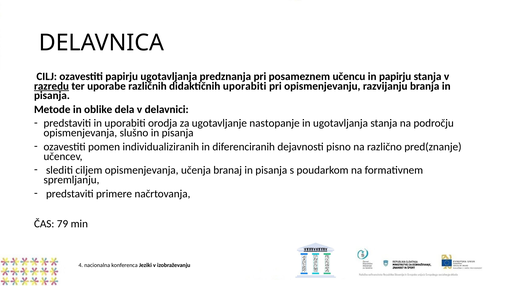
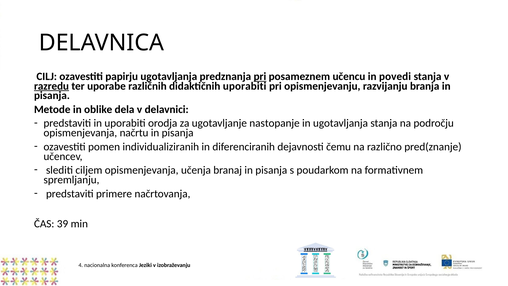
pri underline: none -> present (260, 76)
in papirju: papirju -> povedi (395, 76)
slušno: slušno -> načrtu (134, 133)
pisno: pisno -> čemu (339, 147)
79: 79 -> 39 (63, 224)
